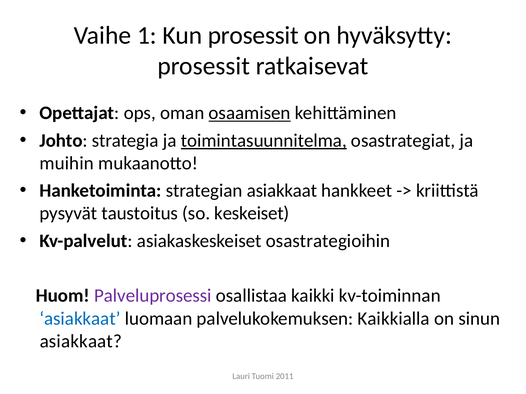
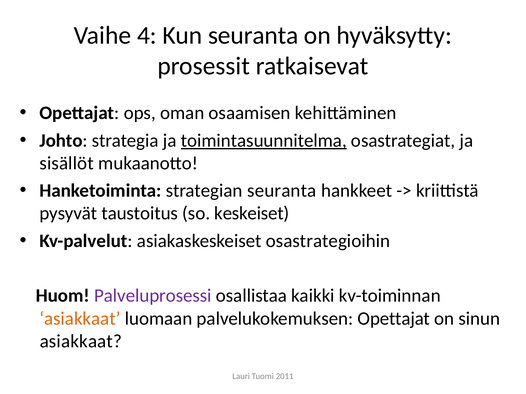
1: 1 -> 4 (147, 36)
Kun prosessit: prosessit -> seuranta (253, 36)
osaamisen underline: present -> none (250, 113)
muihin: muihin -> sisällöt (67, 163)
strategian asiakkaat: asiakkaat -> seuranta (282, 191)
asiakkaat colour: blue -> orange (80, 319)
palvelukokemuksen Kaikkialla: Kaikkialla -> Opettajat (394, 319)
